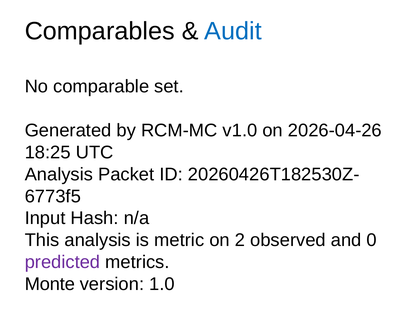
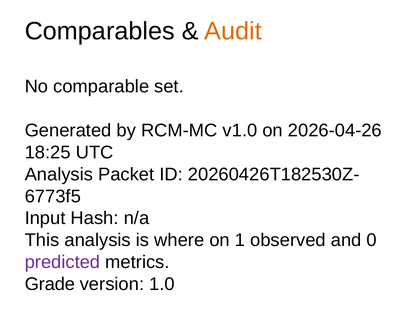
Audit colour: blue -> orange (233, 31)
metric: metric -> where (179, 241)
2: 2 -> 1 (240, 241)
Monte: Monte -> Grade (50, 285)
